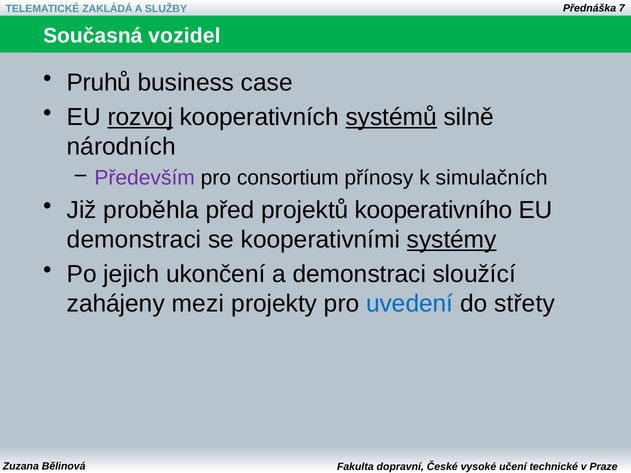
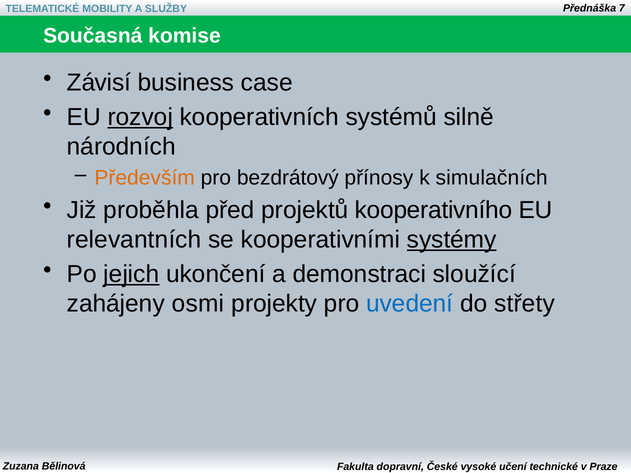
ZAKLÁDÁ: ZAKLÁDÁ -> MOBILITY (107, 9)
vozidel: vozidel -> komise (184, 36)
Pruhů: Pruhů -> Závisí (99, 83)
systémů underline: present -> none (391, 117)
Především colour: purple -> orange (145, 178)
consortium: consortium -> bezdrátový (288, 178)
demonstraci: demonstraci -> relevantních (134, 240)
jejich underline: none -> present (131, 274)
mezi: mezi -> osmi (198, 304)
